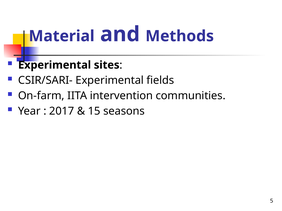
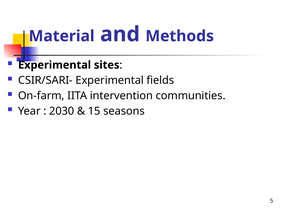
2017: 2017 -> 2030 (62, 111)
